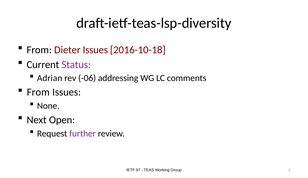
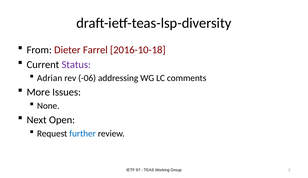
Dieter Issues: Issues -> Farrel (95, 50)
From: From -> More (38, 92)
further colour: purple -> blue (83, 133)
